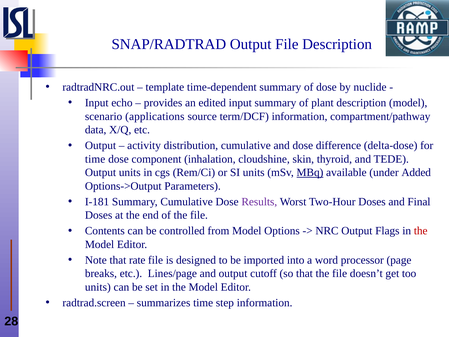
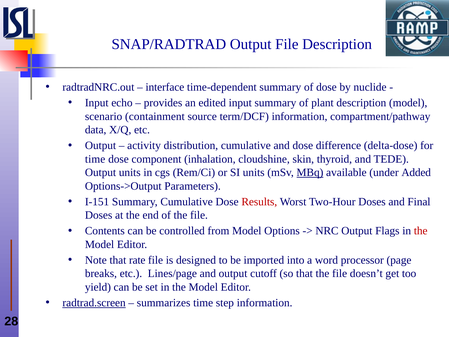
template: template -> interface (165, 87)
applications: applications -> containment (155, 116)
I-181: I-181 -> I-151 (97, 202)
Results colour: purple -> red (259, 202)
units: units -> yield (98, 287)
radtrad.screen underline: none -> present (94, 303)
